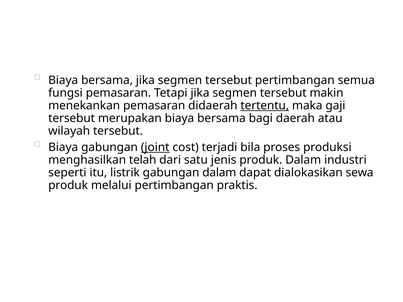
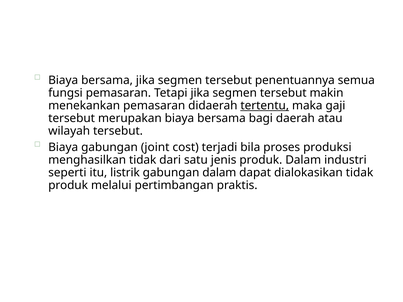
tersebut pertimbangan: pertimbangan -> penentuannya (295, 80)
joint underline: present -> none (155, 147)
menghasilkan telah: telah -> tidak (143, 160)
dialokasikan sewa: sewa -> tidak (360, 173)
